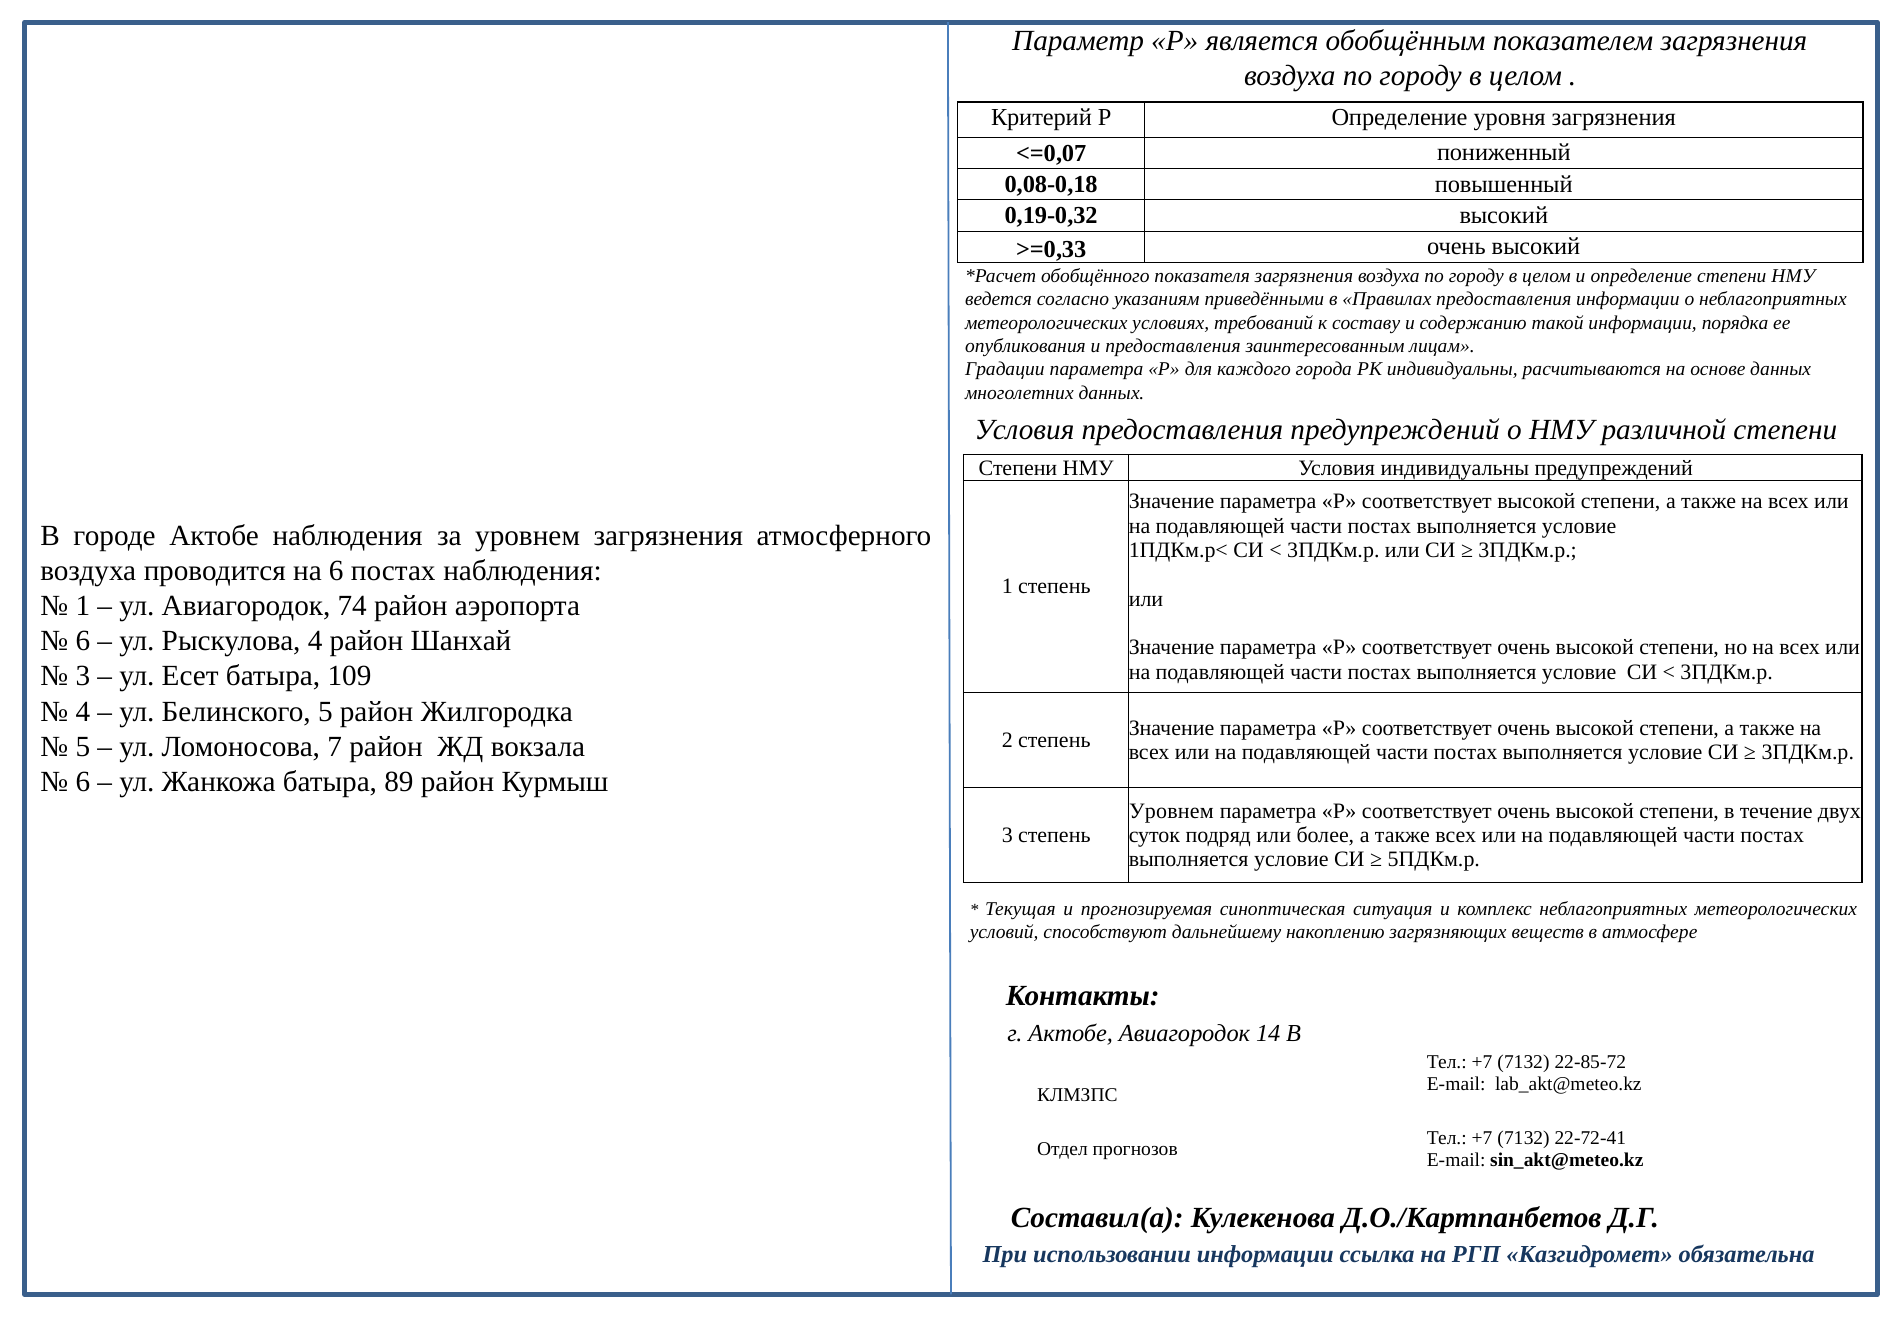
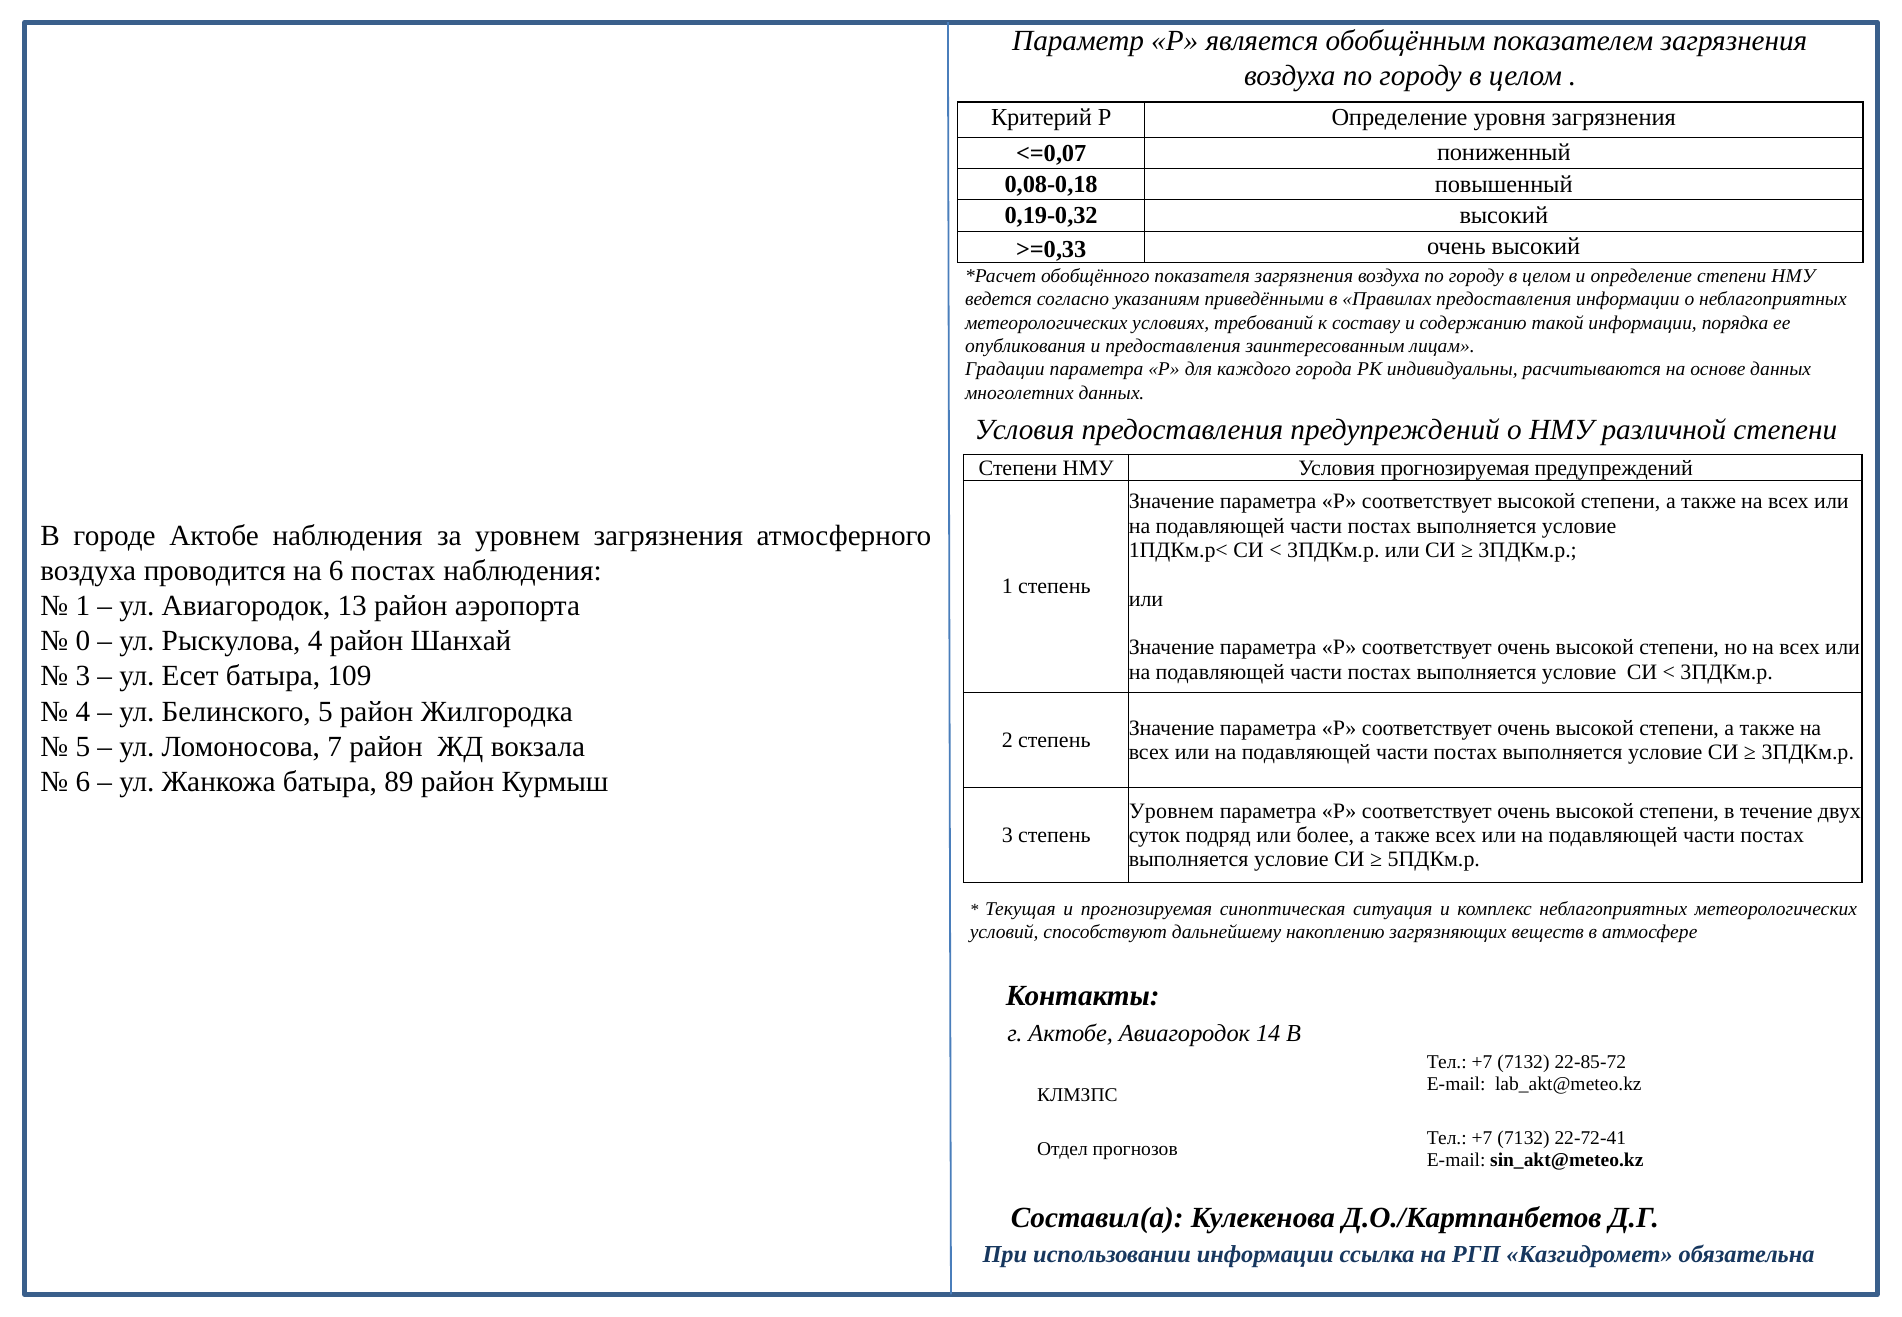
Условия индивидуальны: индивидуальны -> прогнозируемая (1455, 468)
74: 74 -> 13 (352, 606)
6: 6 -> 0 (83, 641)
